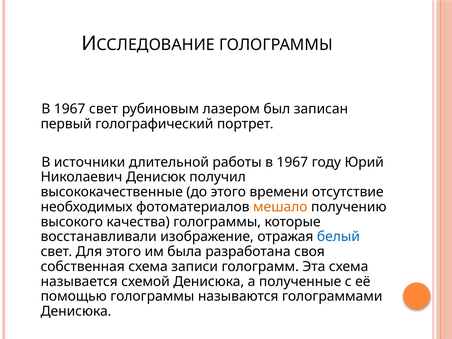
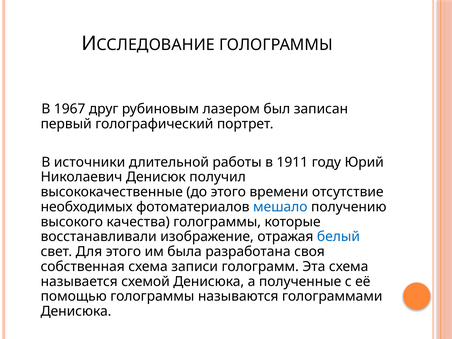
1967 свет: свет -> друг (104, 109)
работы в 1967: 1967 -> 1911 (292, 162)
мешало colour: orange -> blue (280, 207)
